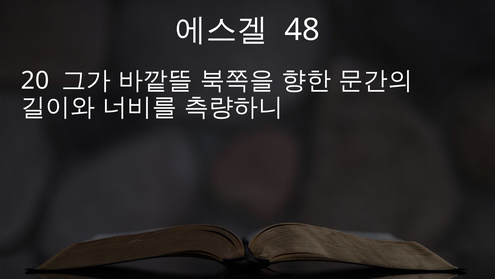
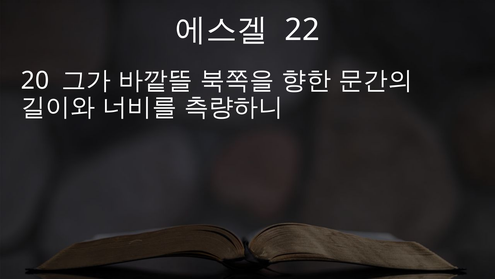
48: 48 -> 22 (302, 30)
